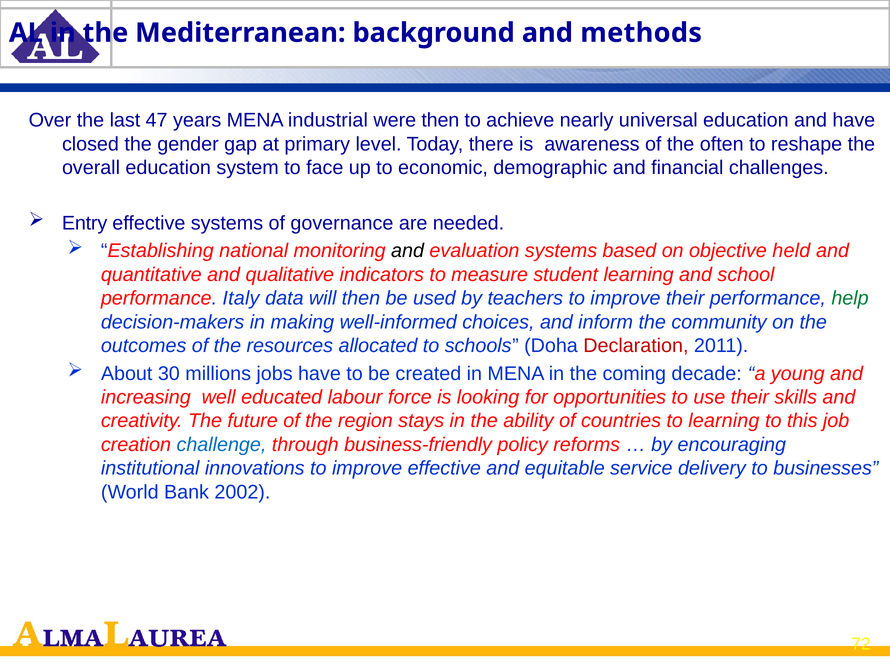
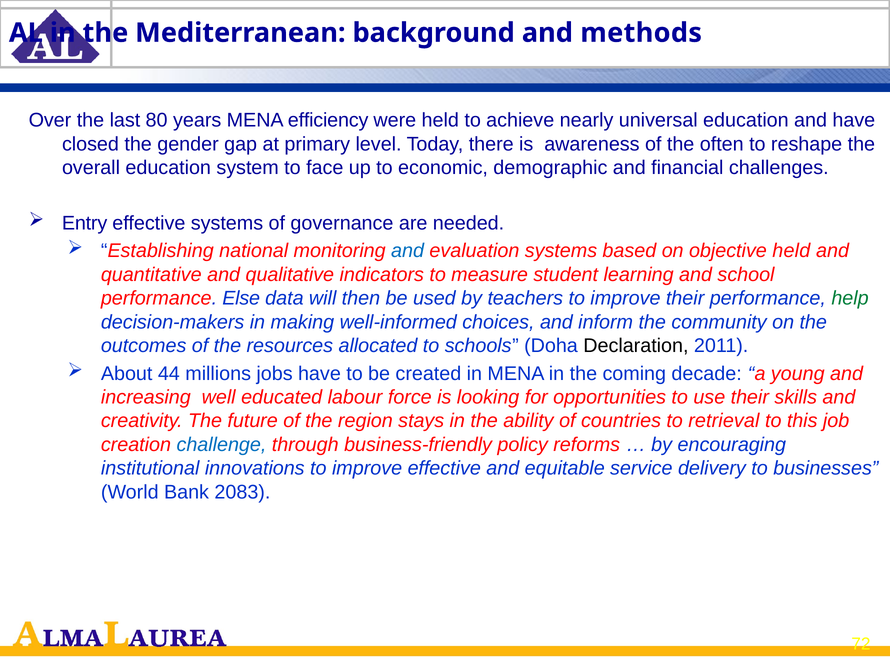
47: 47 -> 80 (157, 120)
industrial: industrial -> efficiency (328, 120)
were then: then -> held (440, 120)
and colour: black -> blue (408, 251)
Italy: Italy -> Else (241, 298)
Declaration colour: red -> black (636, 346)
30: 30 -> 44 (169, 373)
to learning: learning -> retrieval (724, 421)
2002: 2002 -> 2083 (242, 492)
